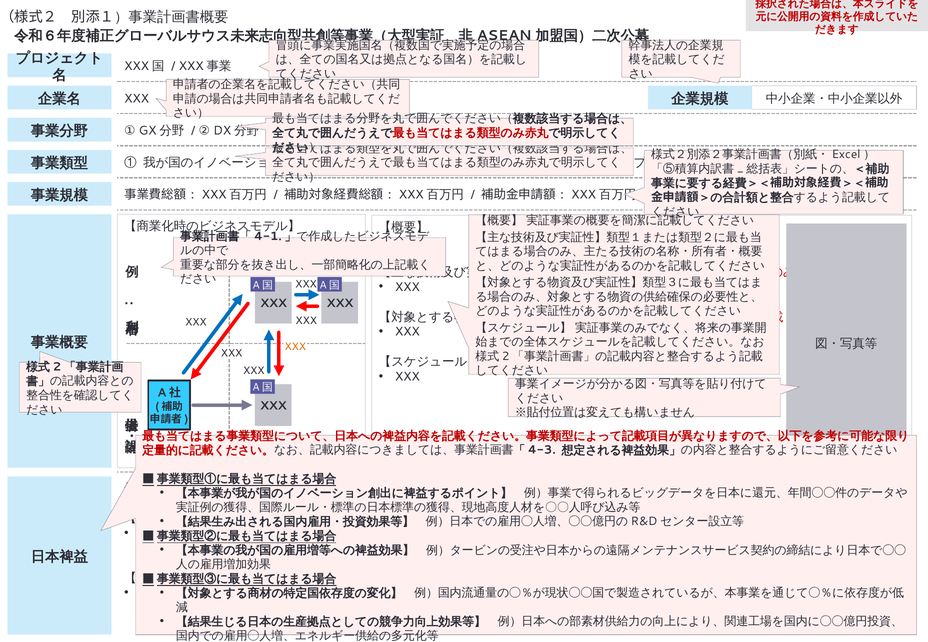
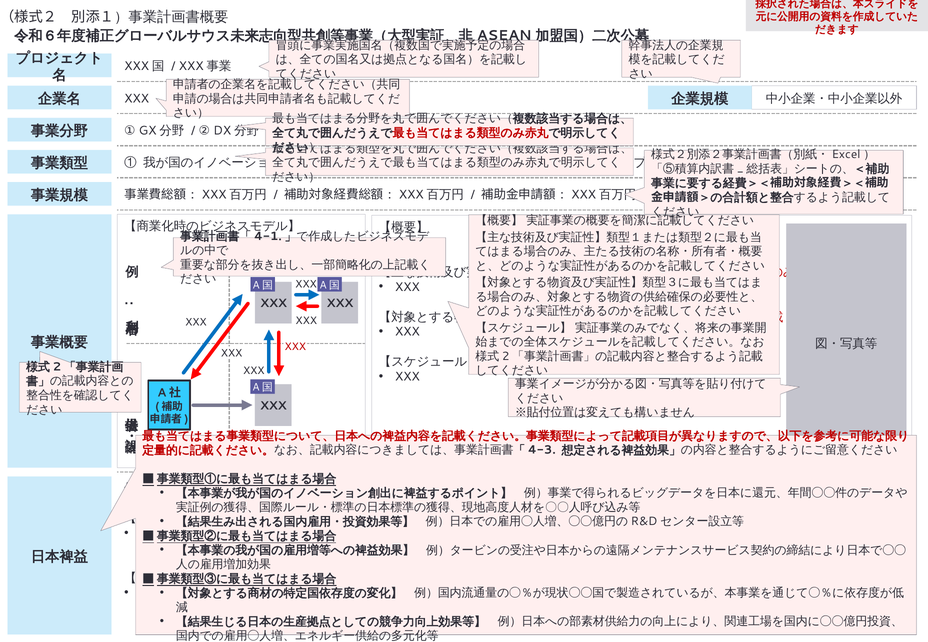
XXX colour: orange -> red (295, 347)
